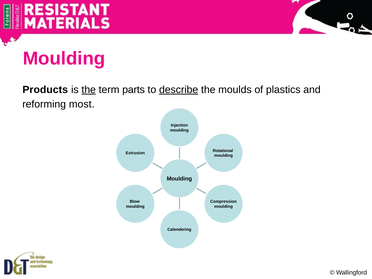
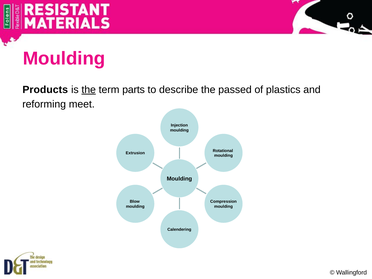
describe underline: present -> none (179, 90)
moulds: moulds -> passed (235, 90)
most: most -> meet (82, 104)
